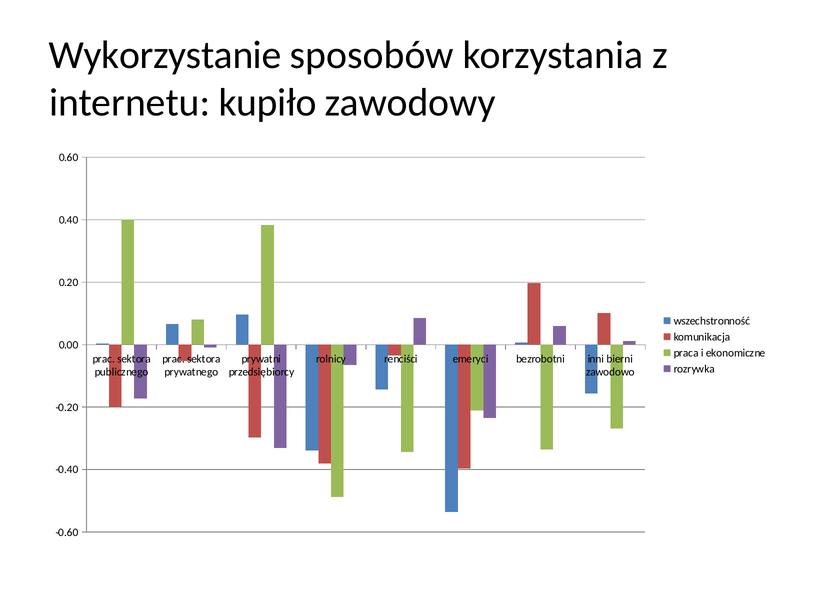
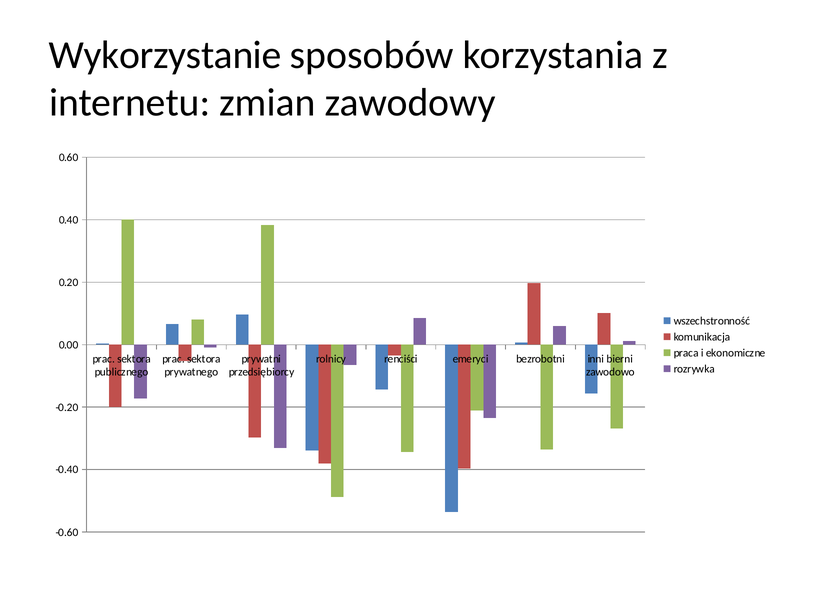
kupiło: kupiło -> zmian (267, 103)
